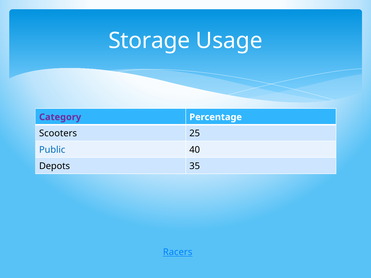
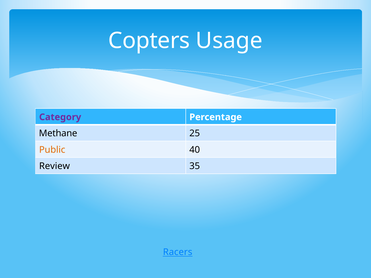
Storage: Storage -> Copters (149, 41)
Scooters: Scooters -> Methane (58, 134)
Public colour: blue -> orange (52, 150)
Depots: Depots -> Review (54, 166)
